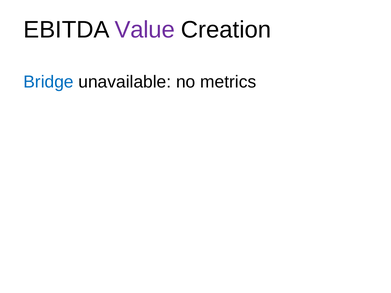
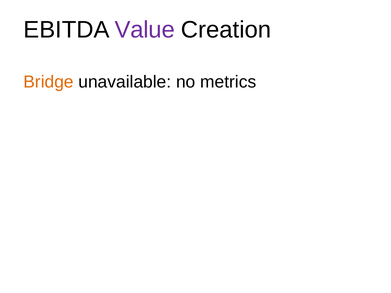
Bridge colour: blue -> orange (49, 82)
